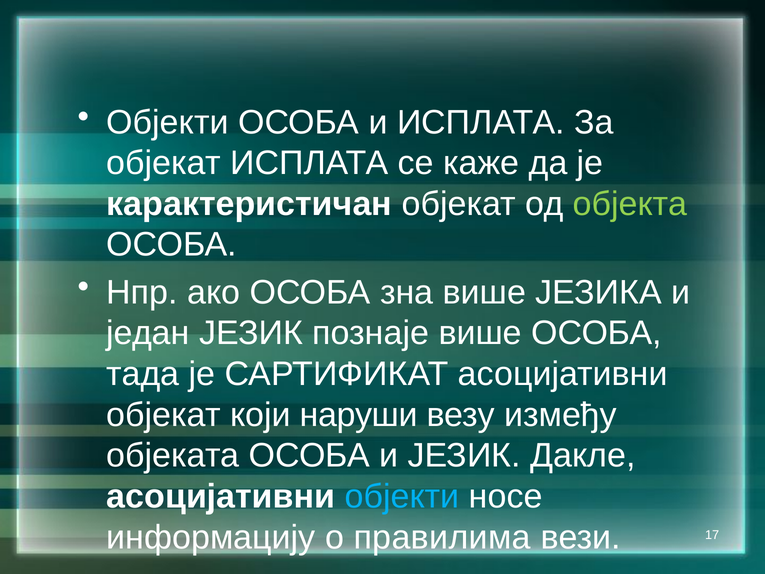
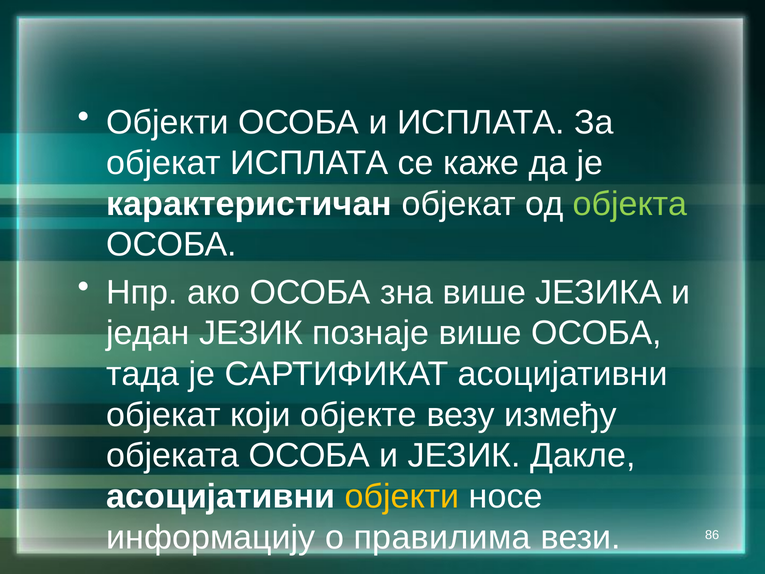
наруши: наруши -> објекте (358, 415)
објекти colour: light blue -> yellow (402, 496)
17: 17 -> 86 (712, 535)
